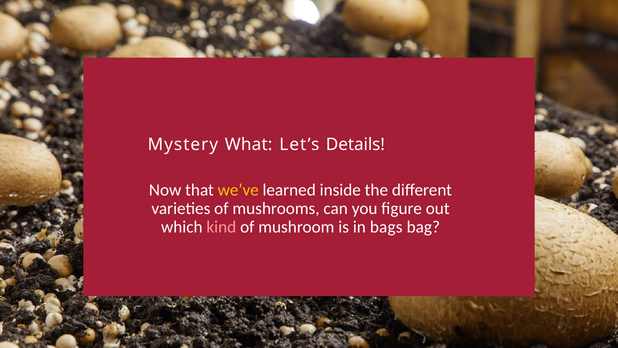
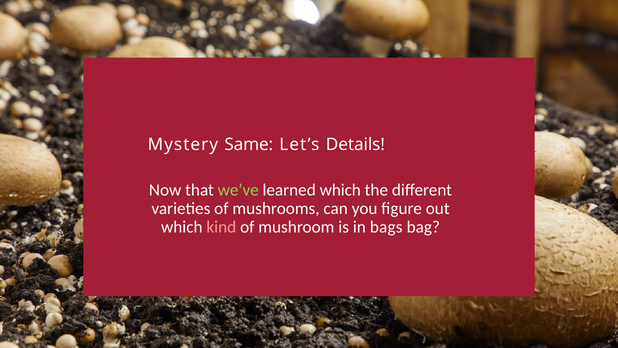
What: What -> Same (249, 145)
we’ve colour: yellow -> light green (238, 190)
learned inside: inside -> which (340, 190)
